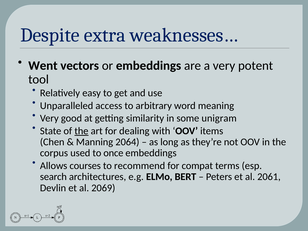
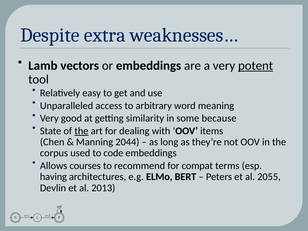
Went: Went -> Lamb (43, 66)
potent underline: none -> present (256, 66)
unigram: unigram -> because (219, 118)
2064: 2064 -> 2044 (127, 142)
once: once -> code (113, 153)
search: search -> having (53, 177)
2061: 2061 -> 2055 (269, 177)
2069: 2069 -> 2013 (103, 188)
